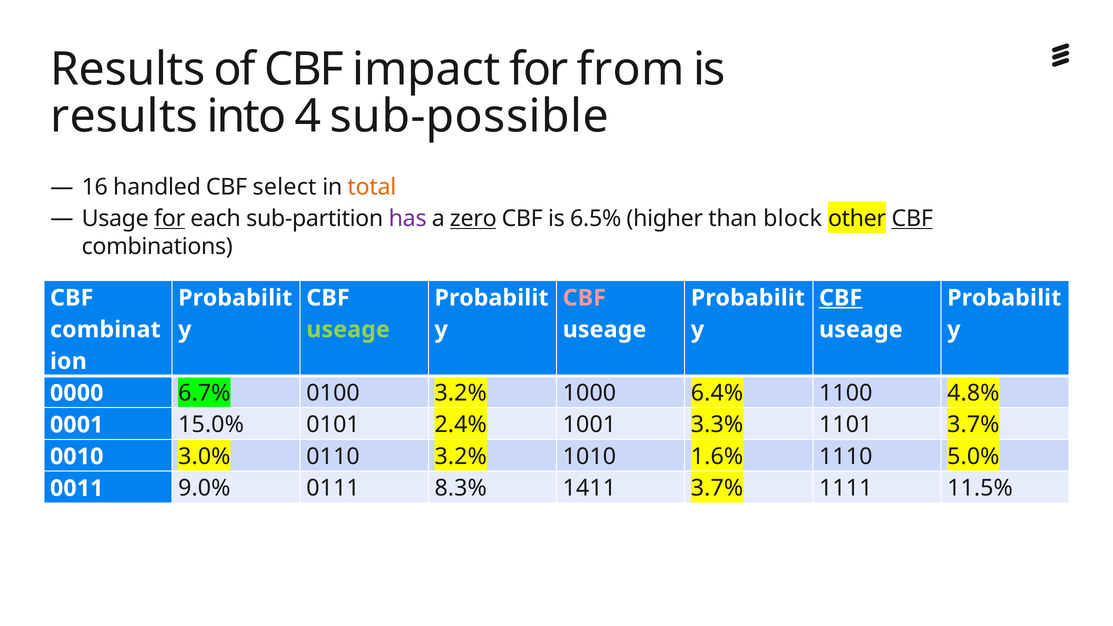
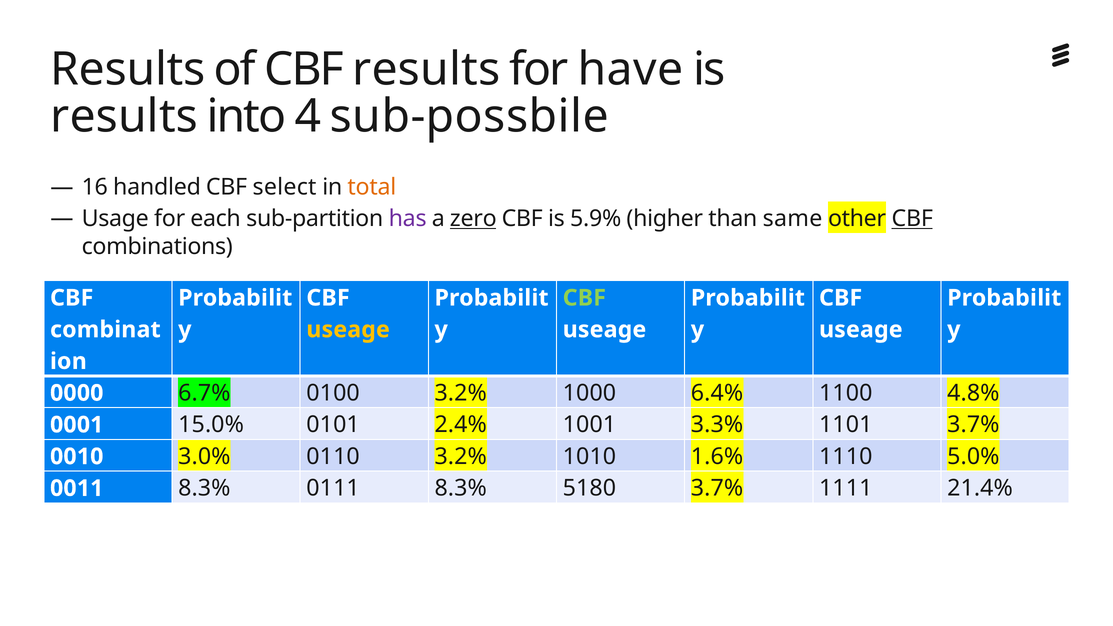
CBF impact: impact -> results (426, 69)
from: from -> have (631, 69)
sub-possible: sub-possible -> sub-possbile (469, 117)
for underline: present -> none (170, 219)
6.5%: 6.5% -> 5.9% (596, 219)
block: block -> same (793, 219)
CBF colour: pink -> light green (584, 298)
CBF underline: present -> none (841, 298)
useage colour: light green -> yellow (348, 330)
0011 9.0%: 9.0% -> 8.3% (204, 488)
1411: 1411 -> 5180 (589, 488)
11.5%: 11.5% -> 21.4% (980, 488)
